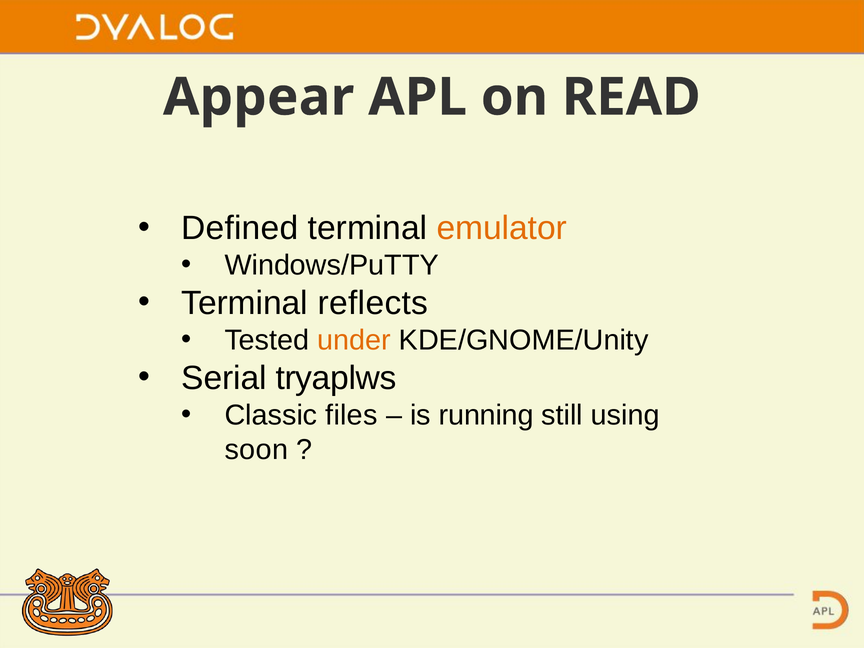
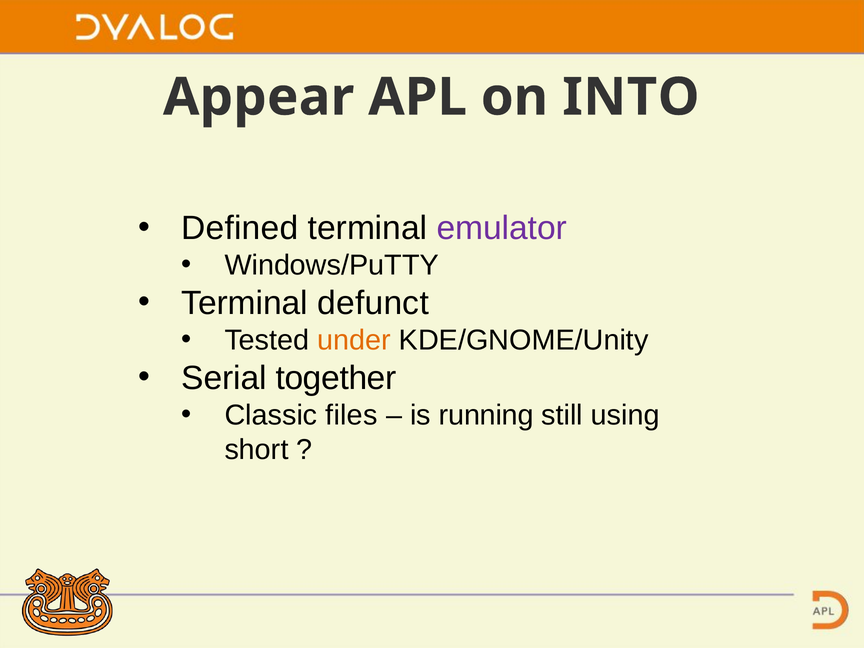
READ: READ -> INTO (631, 97)
emulator colour: orange -> purple (502, 228)
reflects: reflects -> defunct (373, 303)
tryaplws: tryaplws -> together (336, 378)
soon: soon -> short (257, 450)
